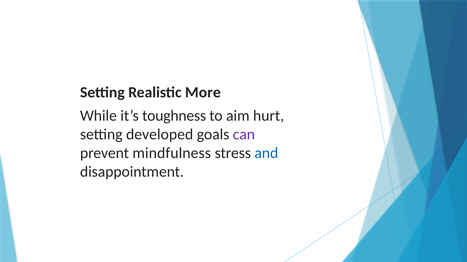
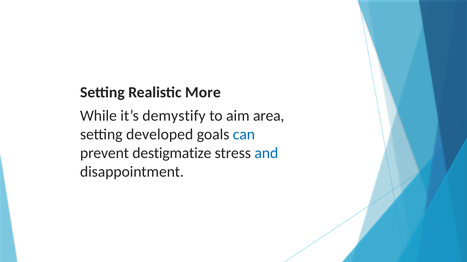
toughness: toughness -> demystify (174, 116)
hurt: hurt -> area (269, 116)
can colour: purple -> blue (244, 135)
mindfulness: mindfulness -> destigmatize (172, 154)
